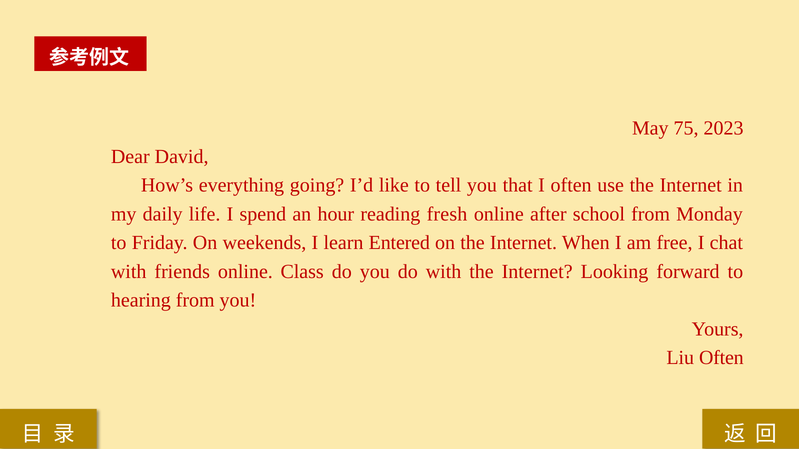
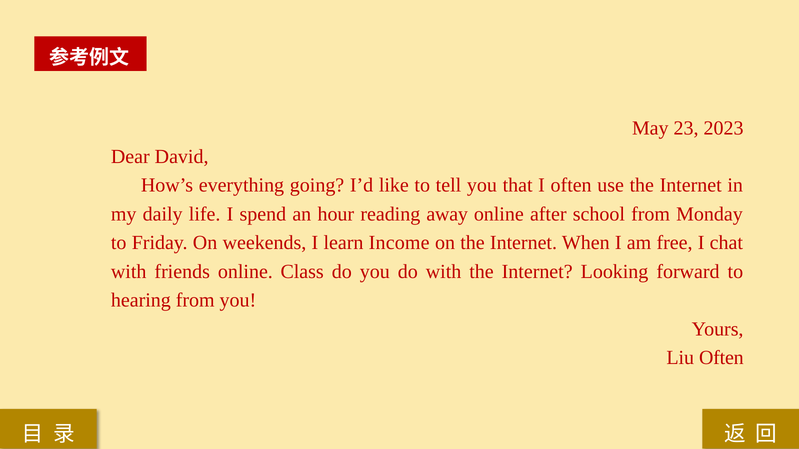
75: 75 -> 23 (686, 128)
fresh: fresh -> away (447, 214)
Entered: Entered -> Income (399, 243)
